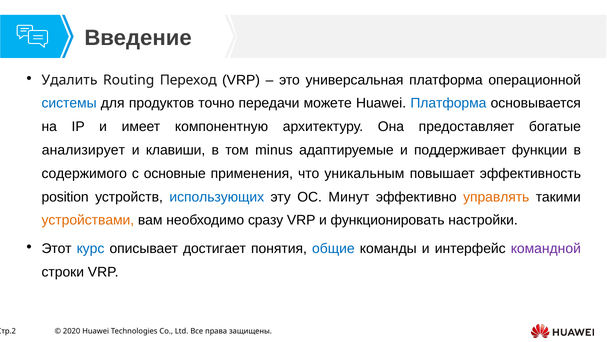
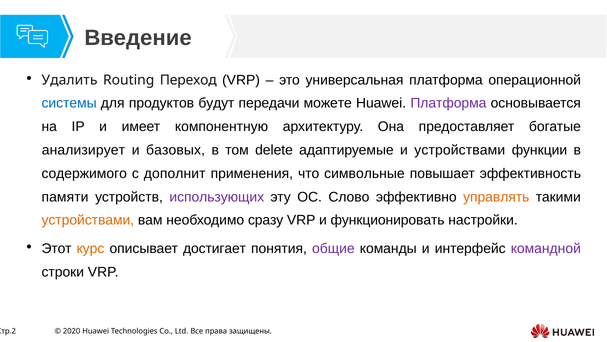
точно: точно -> будут (216, 103)
Платформа colour: blue -> purple (448, 103)
клавиши: клавиши -> базовых (176, 150)
minus: minus -> delete (274, 150)
и поддерживает: поддерживает -> устройствами (460, 150)
основные: основные -> дополнит (175, 173)
уникальным: уникальным -> символьные (364, 173)
position: position -> памяти (65, 197)
использующих colour: blue -> purple (217, 197)
Минут: Минут -> Слово (349, 197)
курс colour: blue -> orange (90, 248)
общие colour: blue -> purple (333, 248)
